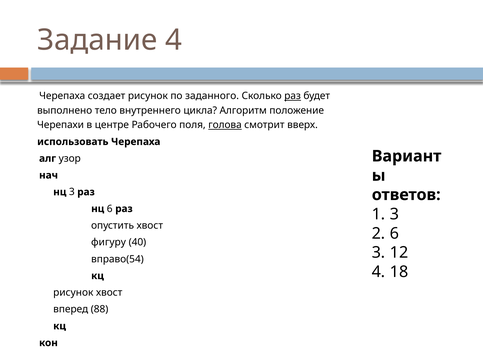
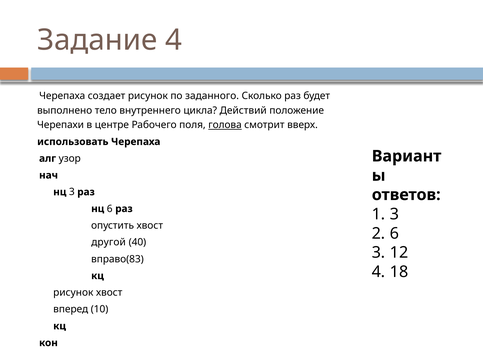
раз underline: present -> none (293, 96)
Алгоритм: Алгоритм -> Действий (243, 111)
фигуру: фигуру -> другой (109, 242)
вправо(54: вправо(54 -> вправо(83 (117, 259)
88: 88 -> 10 (100, 310)
